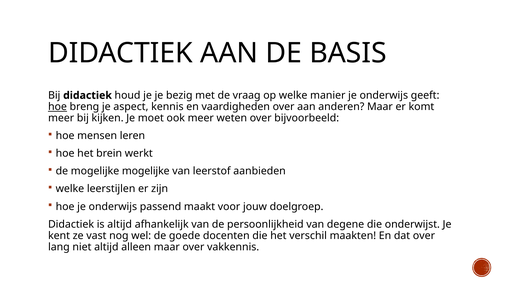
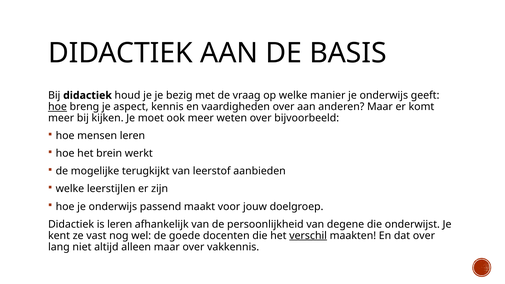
mogelijke mogelijke: mogelijke -> terugkijkt (146, 171)
is altijd: altijd -> leren (120, 224)
verschil underline: none -> present (308, 236)
